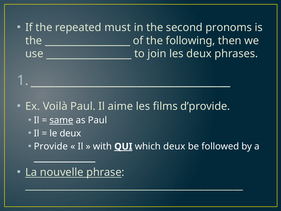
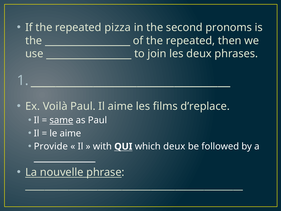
must: must -> pizza (118, 27)
of the following: following -> repeated (190, 41)
d’provide: d’provide -> d’replace (205, 106)
le deux: deux -> aime (70, 133)
QUI underline: present -> none (123, 146)
